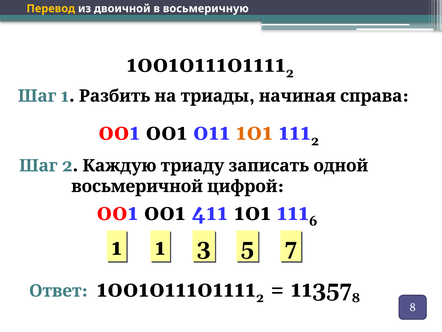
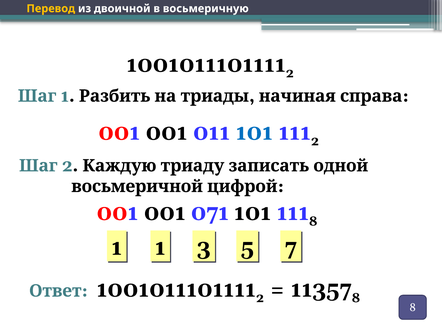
101 colour: orange -> blue (254, 132)
411: 411 -> 071 (210, 212)
6: 6 -> 8 (313, 221)
